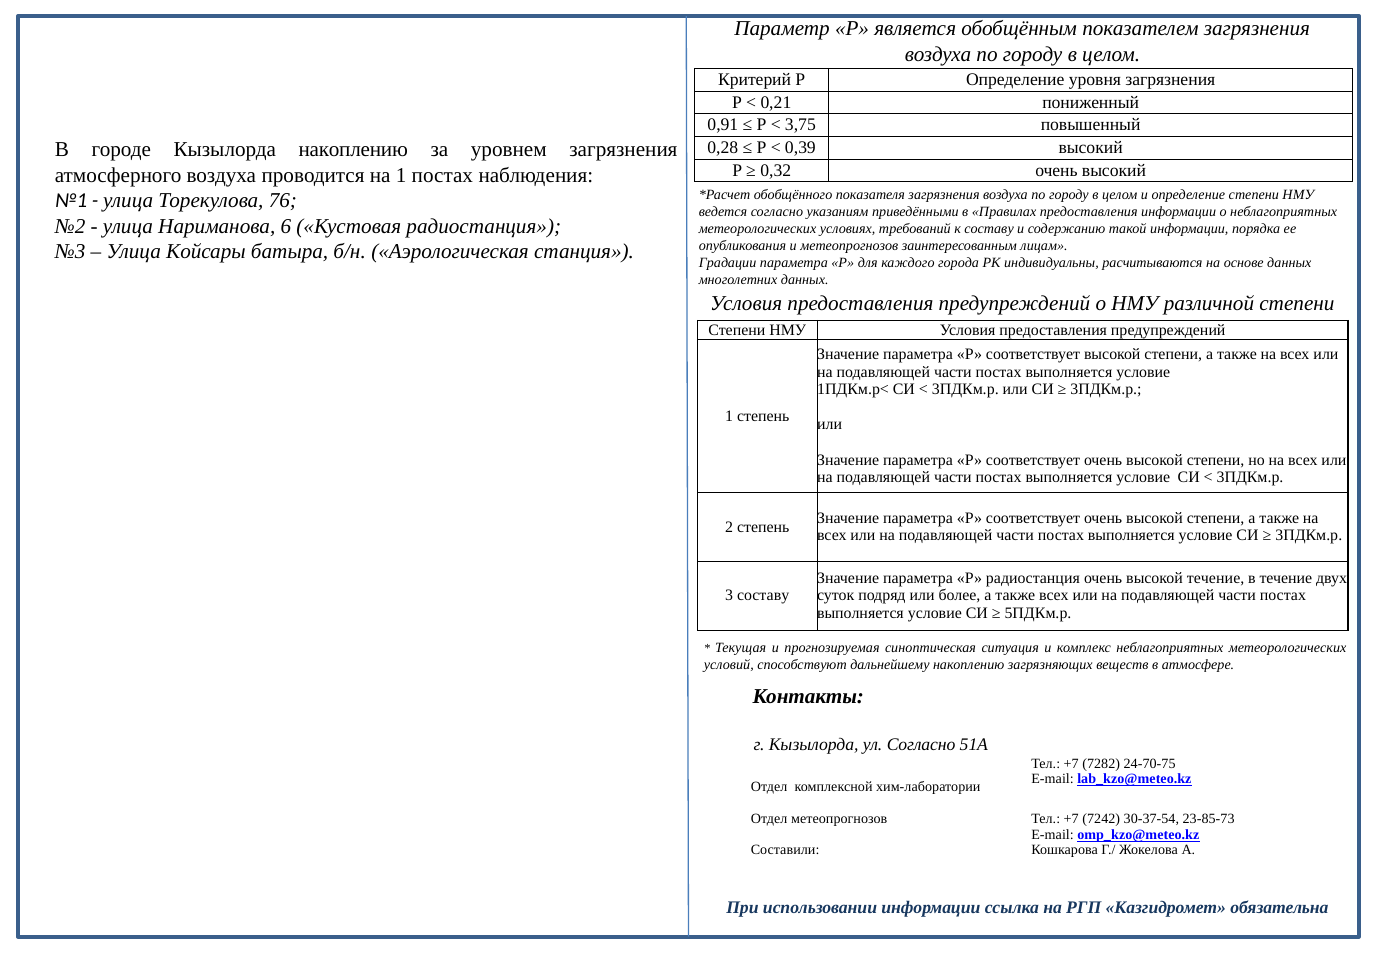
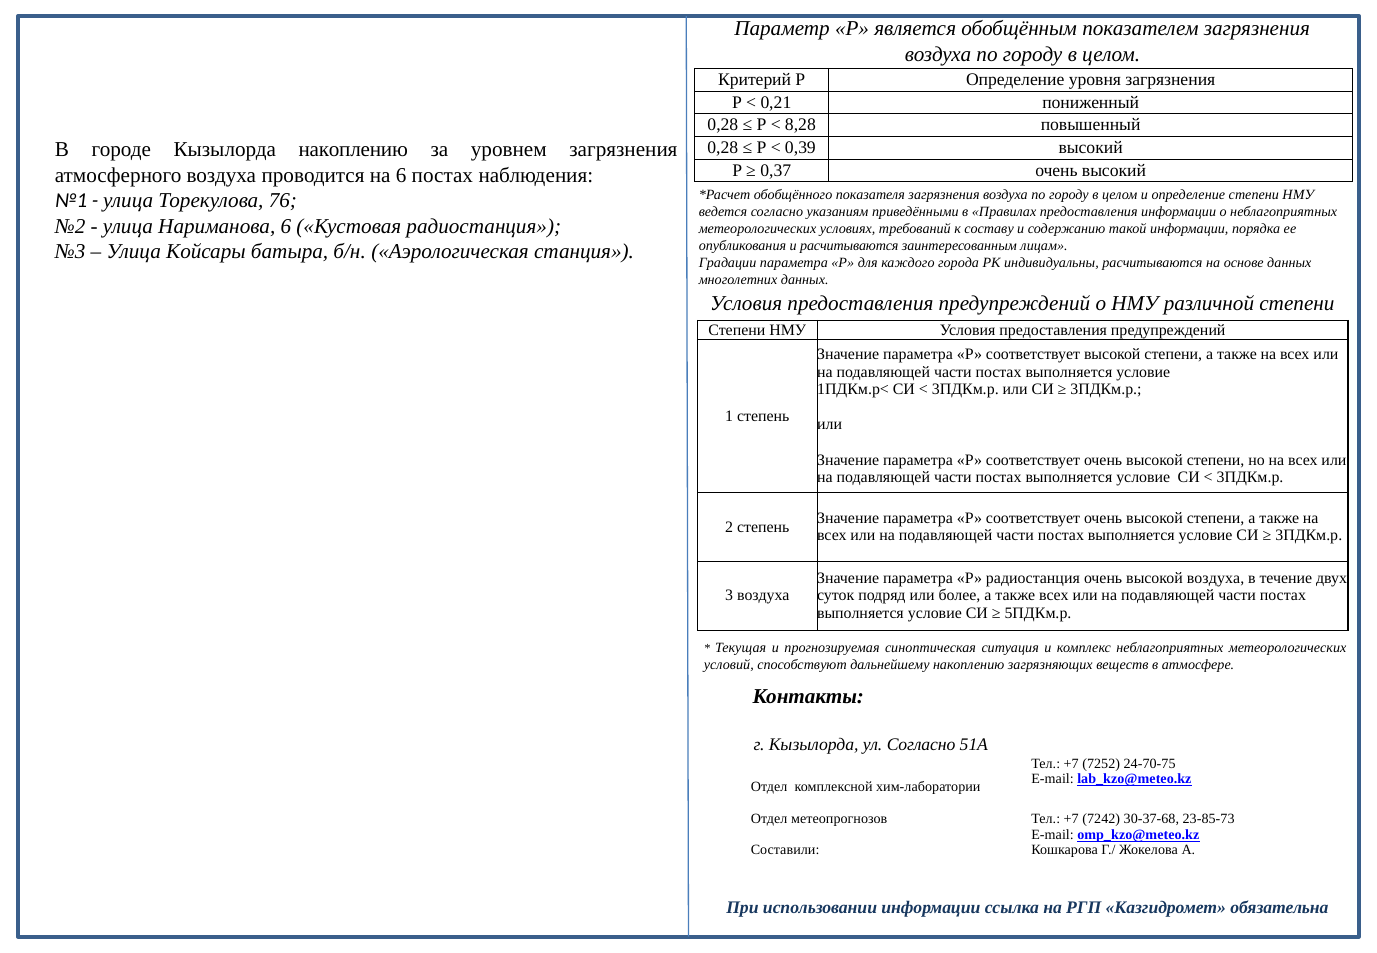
0,91: 0,91 -> 0,28 (723, 125)
3,75: 3,75 -> 8,28 (800, 125)
0,32: 0,32 -> 0,37 (776, 170)
на 1: 1 -> 6 (401, 175)
и метеопрогнозов: метеопрогнозов -> расчитываются (849, 246)
высокой течение: течение -> воздуха (1216, 578)
3 составу: составу -> воздуха (763, 596)
7282: 7282 -> 7252 (1101, 764)
30-37-54: 30-37-54 -> 30-37-68 (1151, 819)
